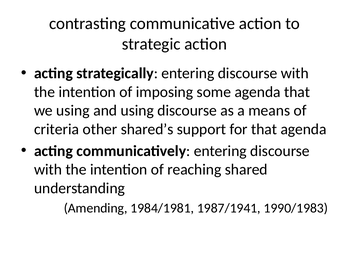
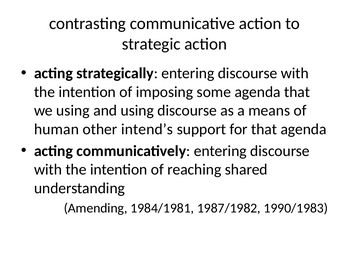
criteria: criteria -> human (57, 129)
shared’s: shared’s -> intend’s (147, 129)
1987/1941: 1987/1941 -> 1987/1982 (229, 208)
